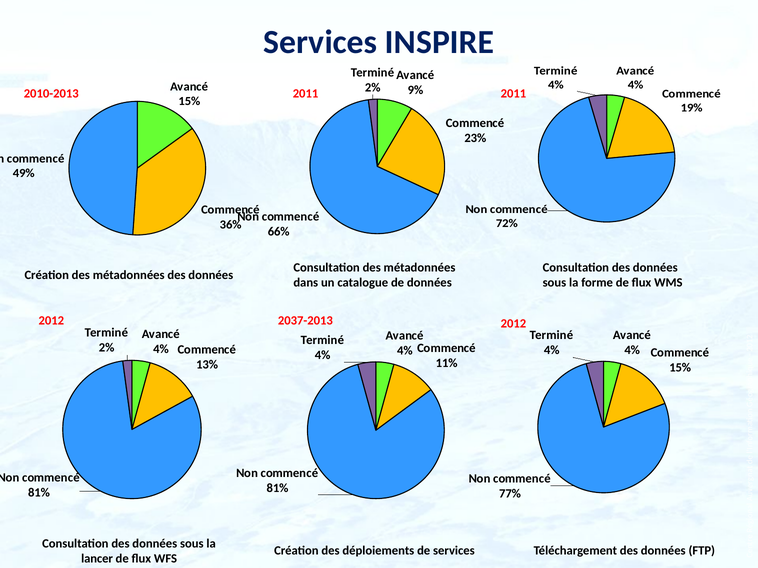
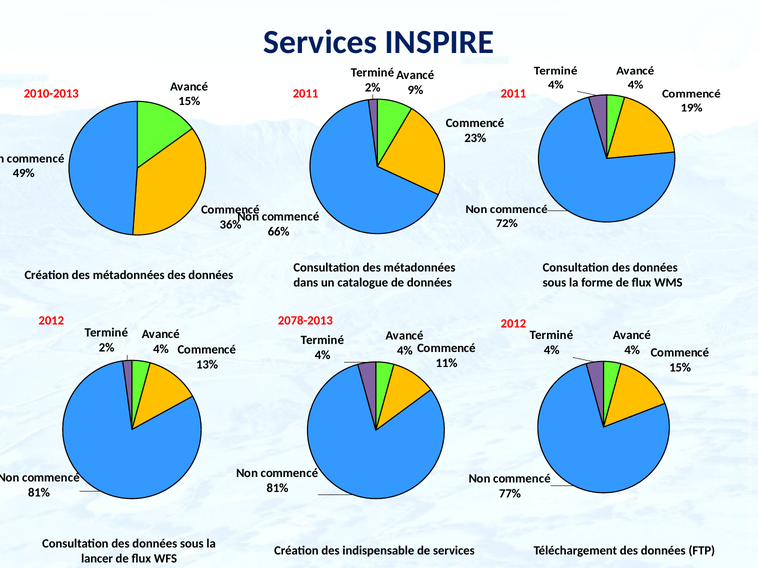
2037-2013: 2037-2013 -> 2078-2013 (305, 321)
déploiements: déploiements -> indispensable (378, 551)
